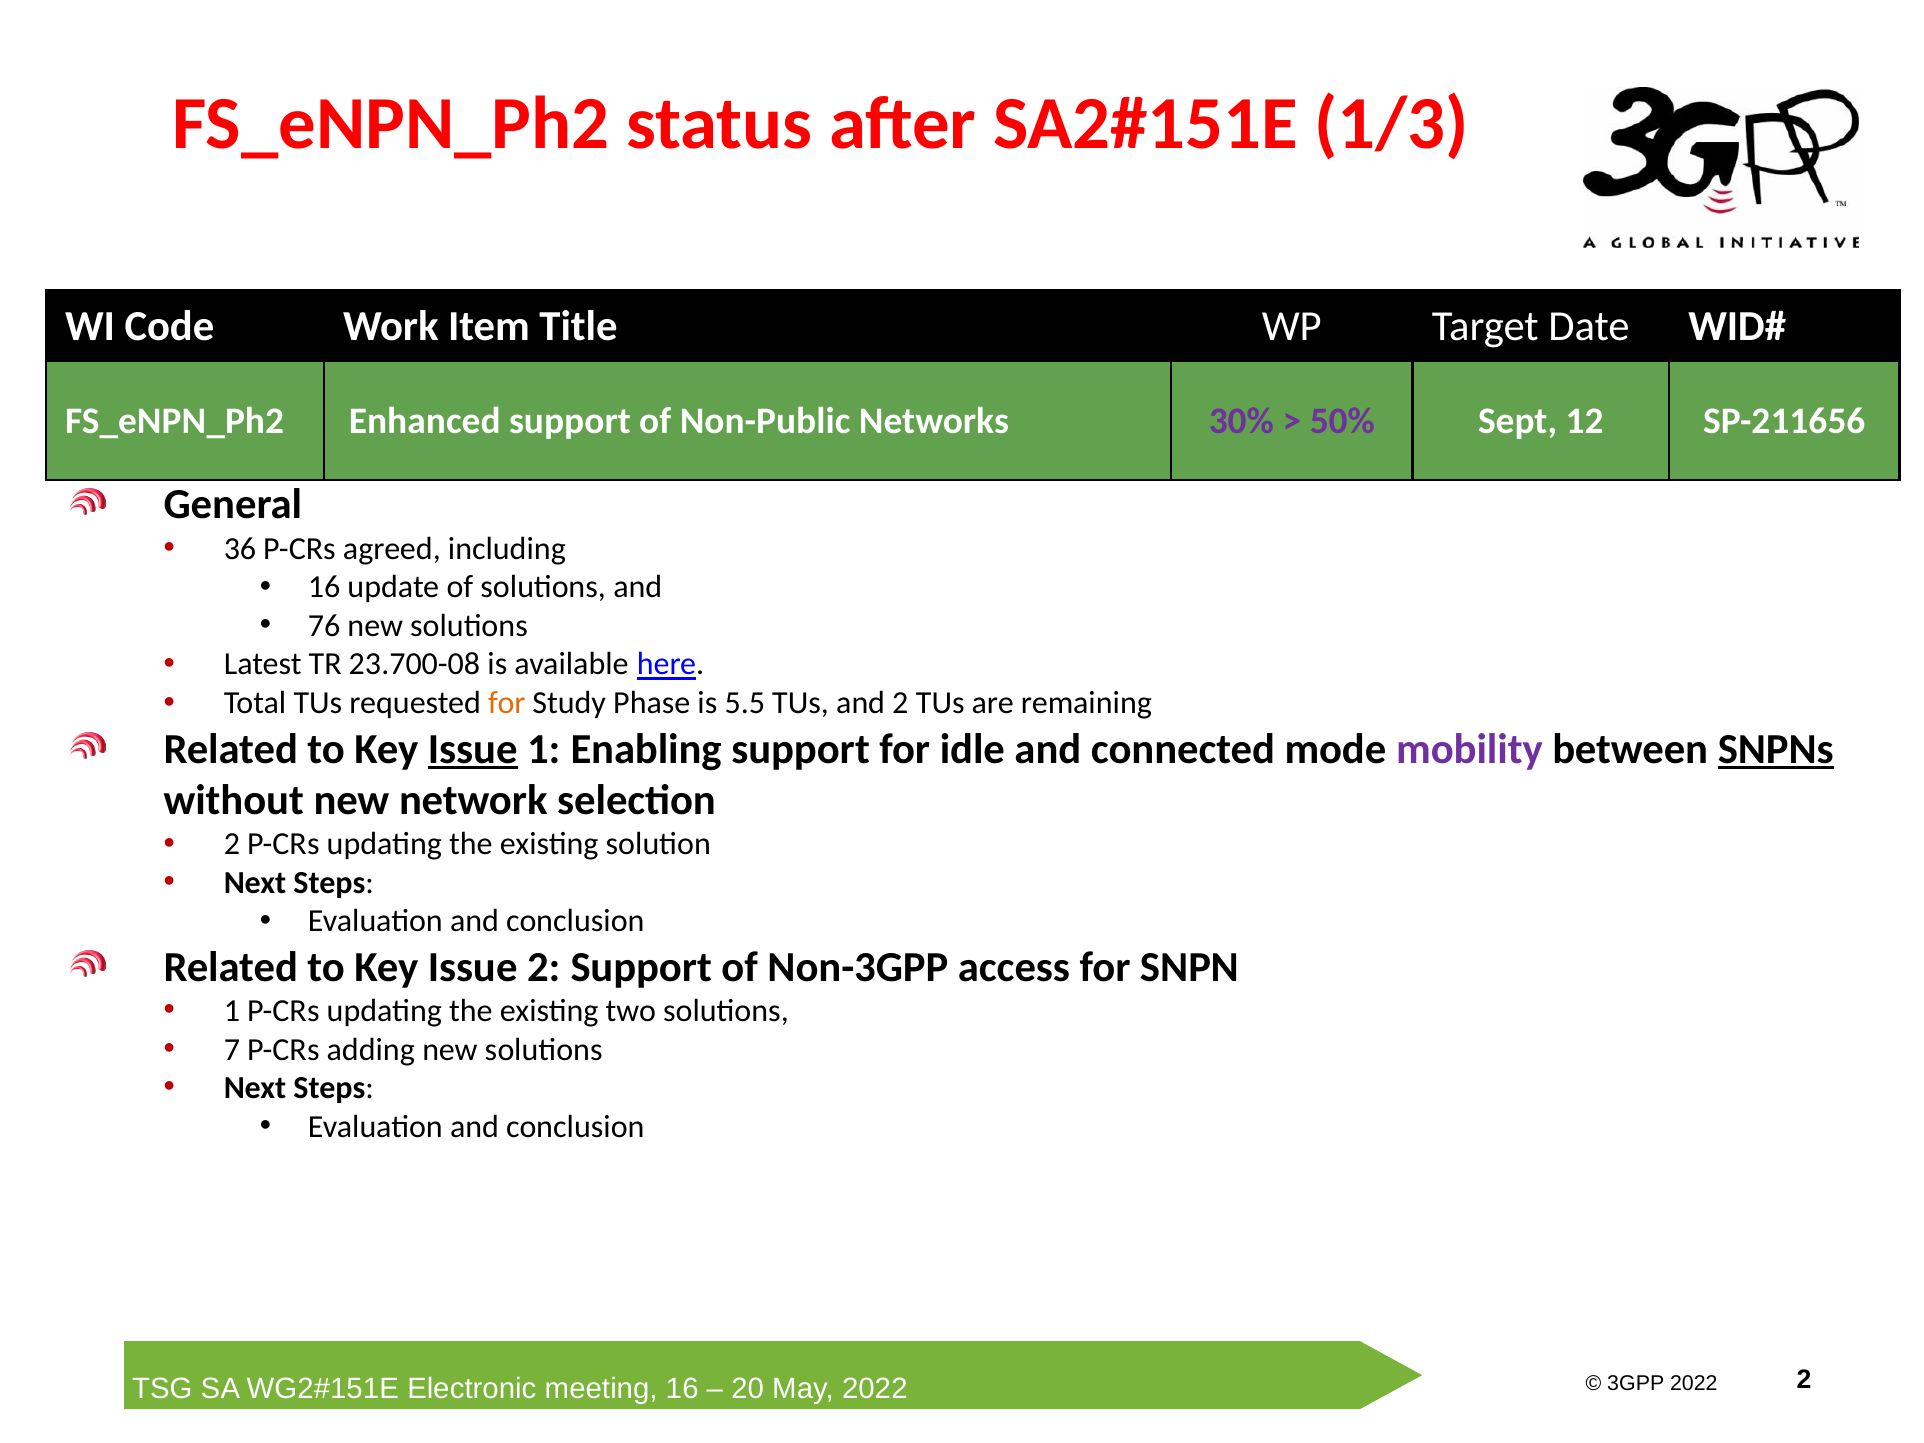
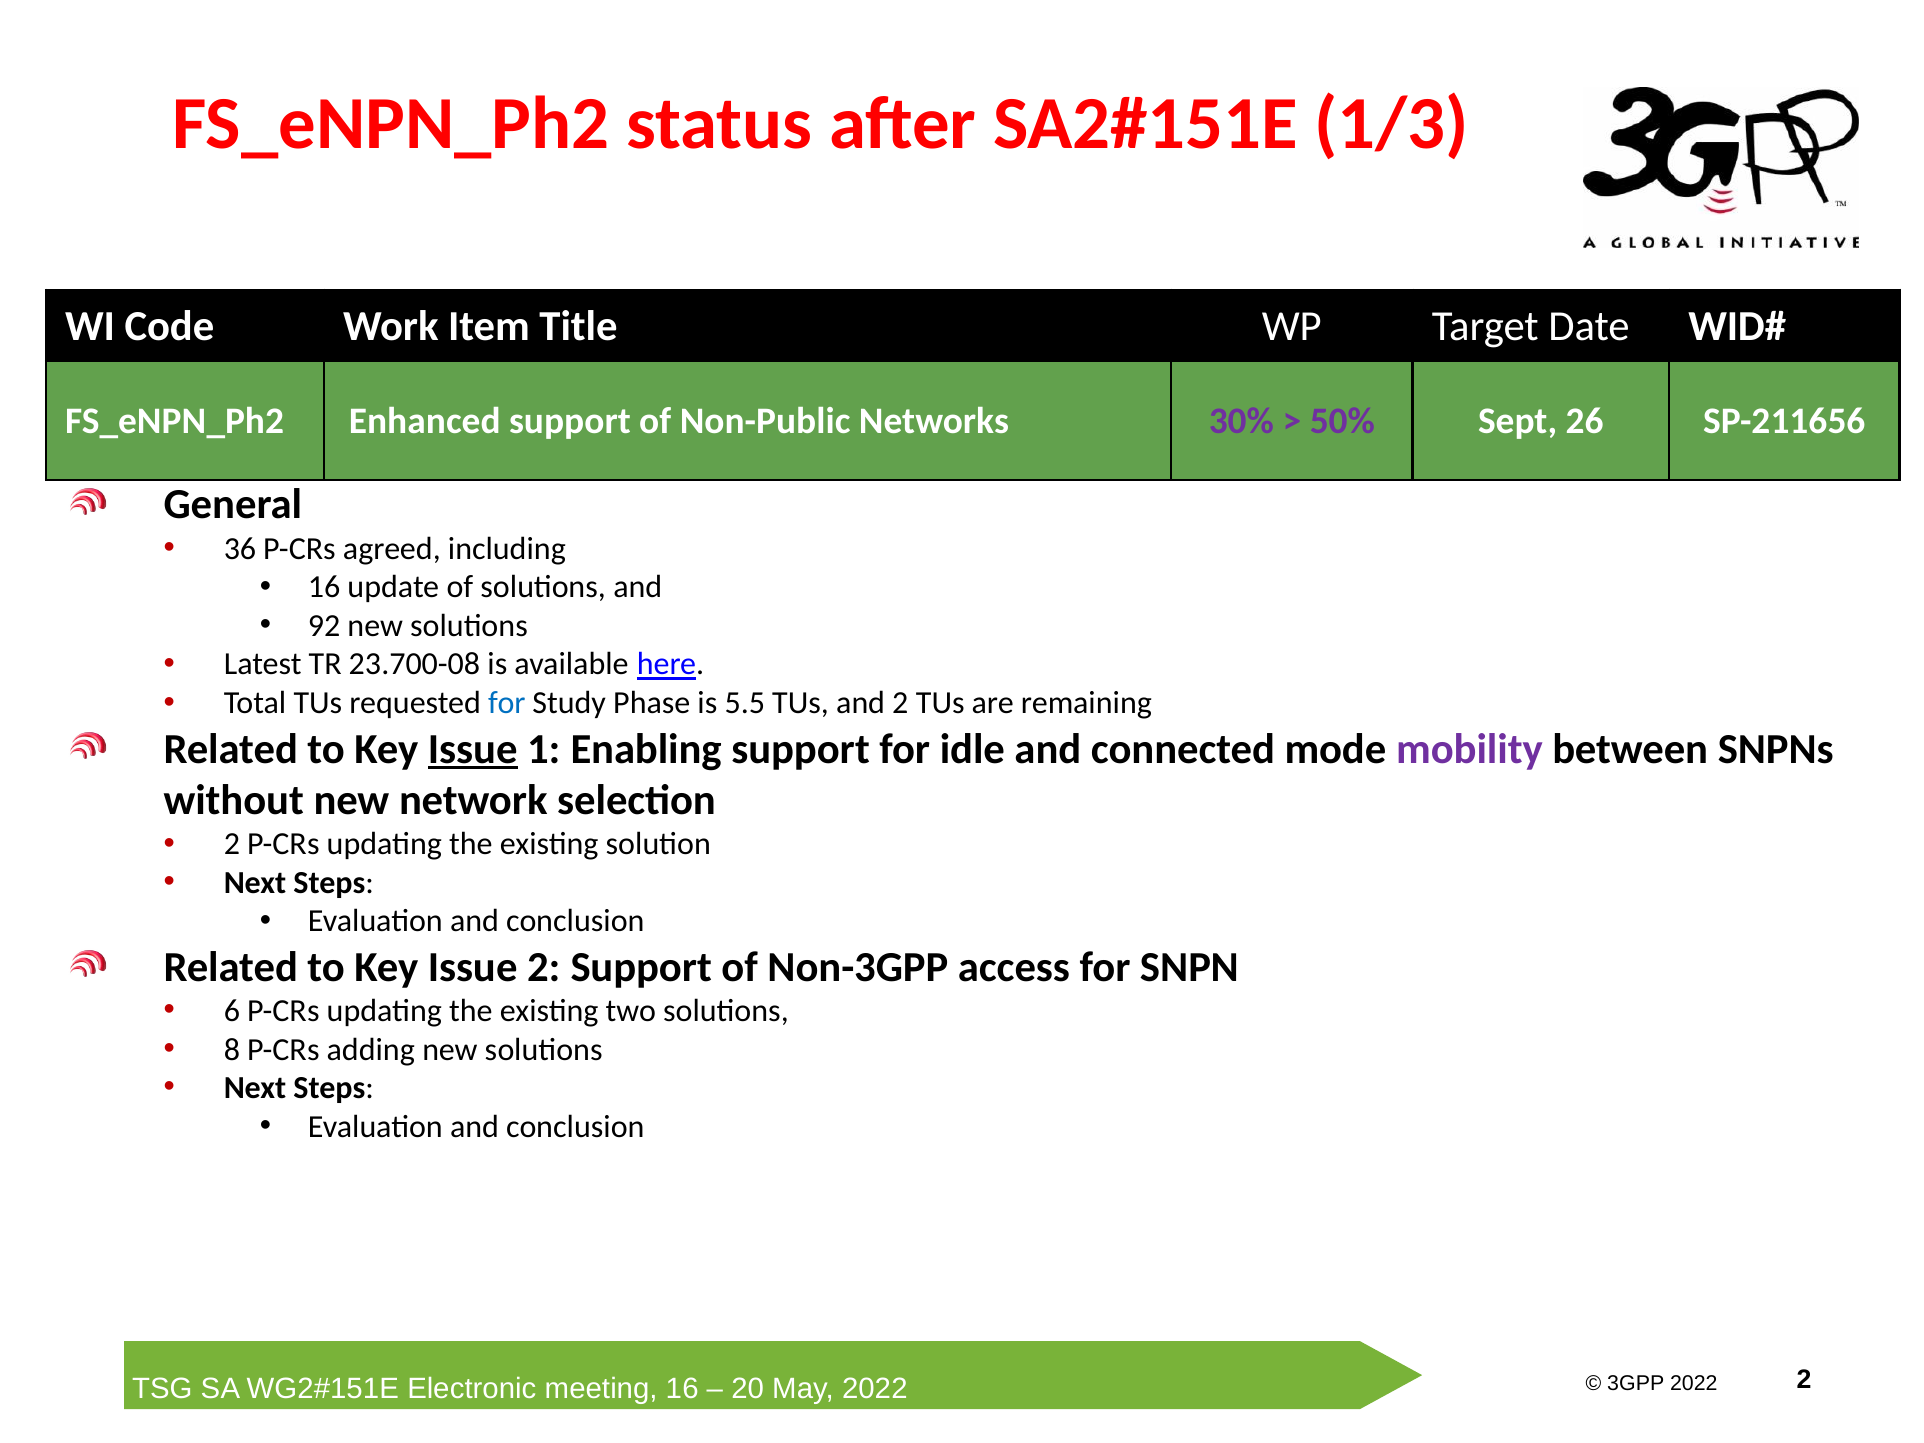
12: 12 -> 26 (1585, 421)
76: 76 -> 92 (324, 626)
for colour: orange -> blue (507, 703)
SNPNs underline: present -> none (1776, 749)
1: 1 -> 6 (232, 1011)
7: 7 -> 8 (232, 1050)
